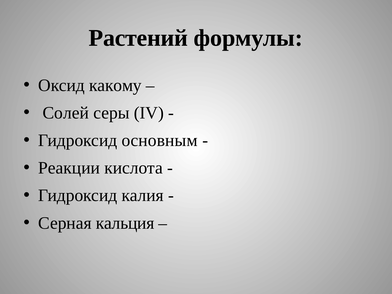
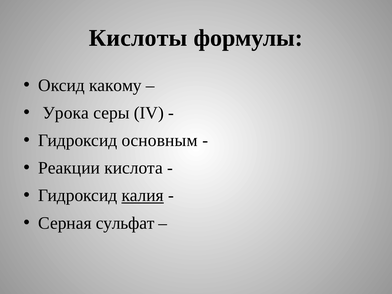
Растений: Растений -> Кислоты (138, 38)
Солей: Солей -> Урока (66, 113)
калия underline: none -> present (143, 195)
кальция: кальция -> сульфат (125, 223)
